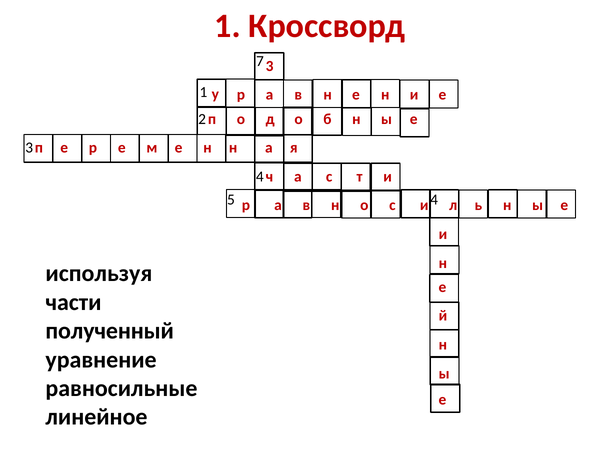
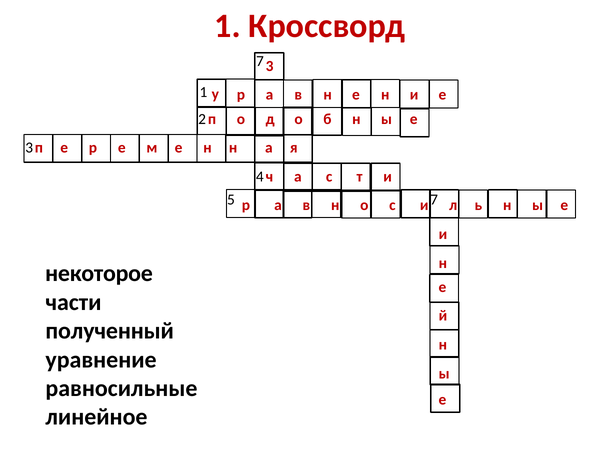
5 4: 4 -> 7 (434, 200)
используя: используя -> некоторое (99, 274)
